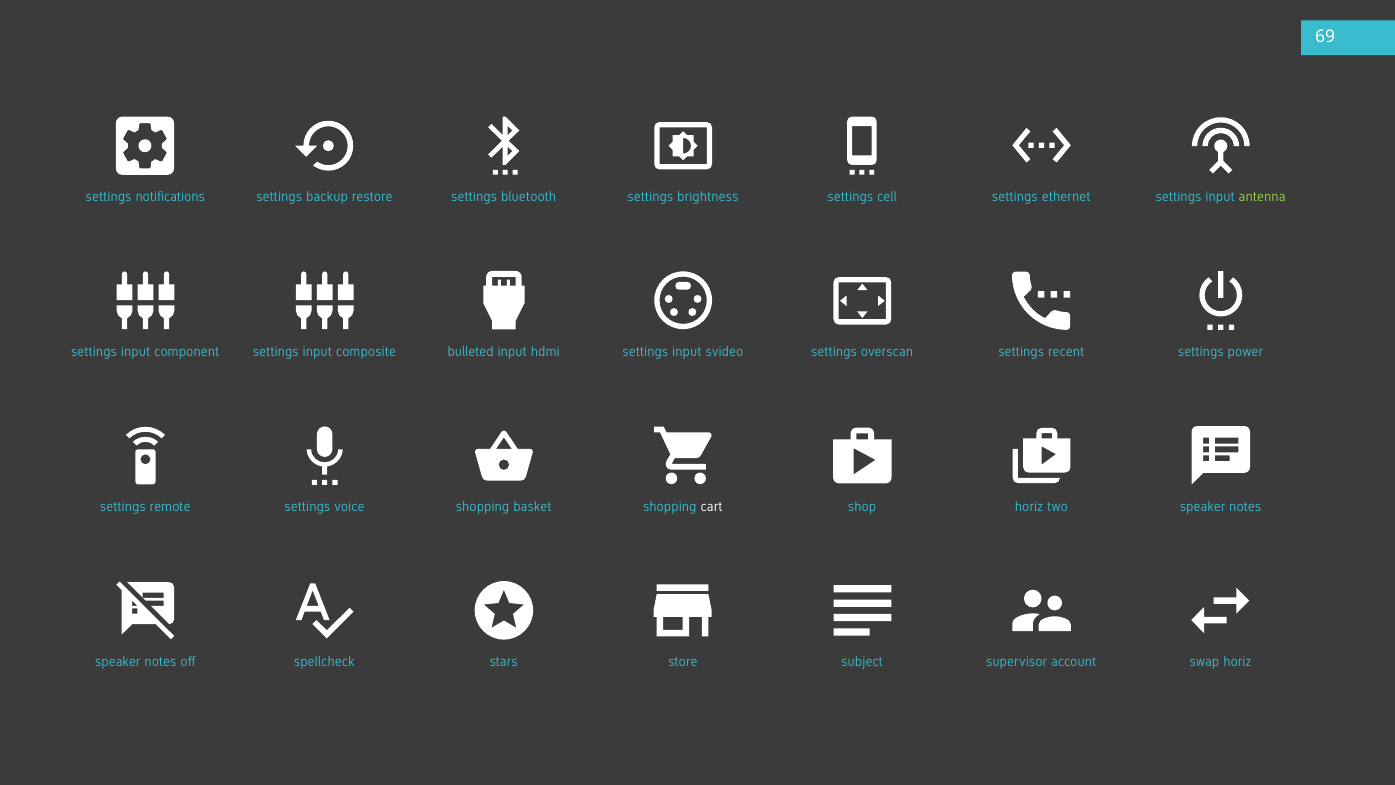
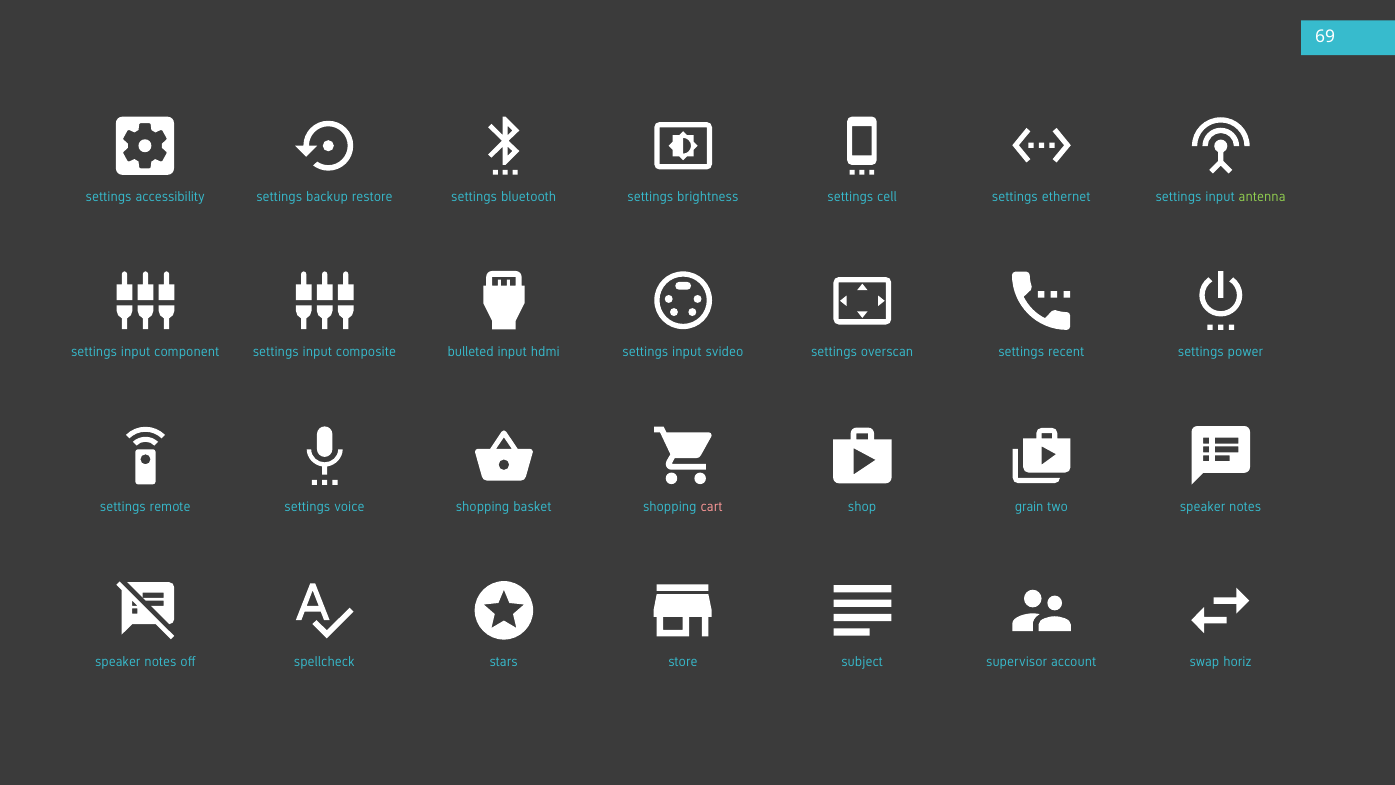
notifications: notifications -> accessibility (170, 197)
cart colour: white -> pink (712, 507)
shop horiz: horiz -> grain (1029, 507)
